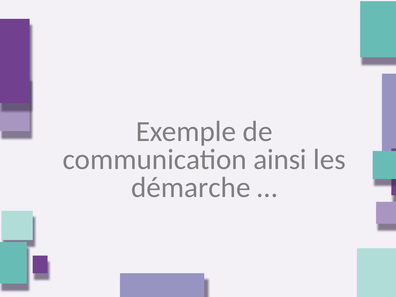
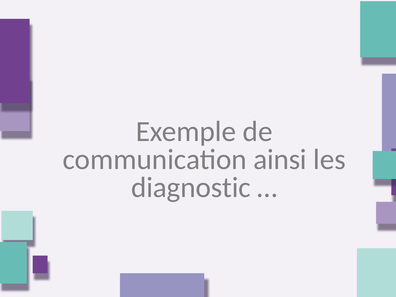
démarche: démarche -> diagnostic (191, 187)
